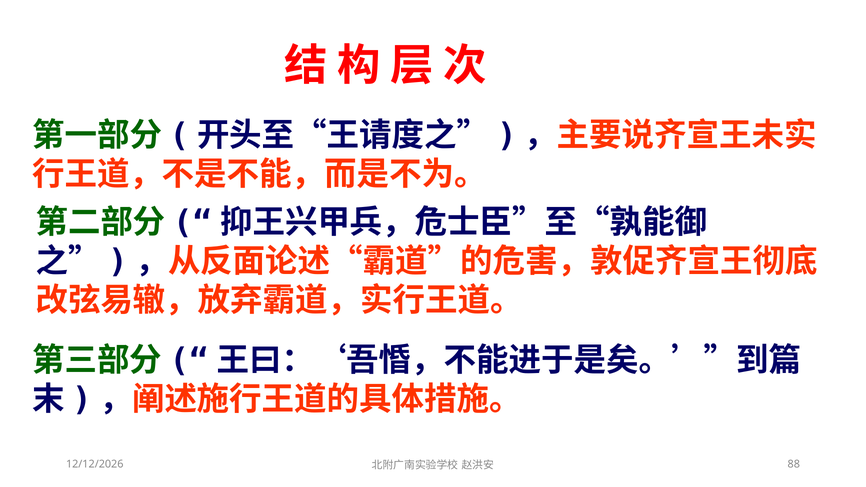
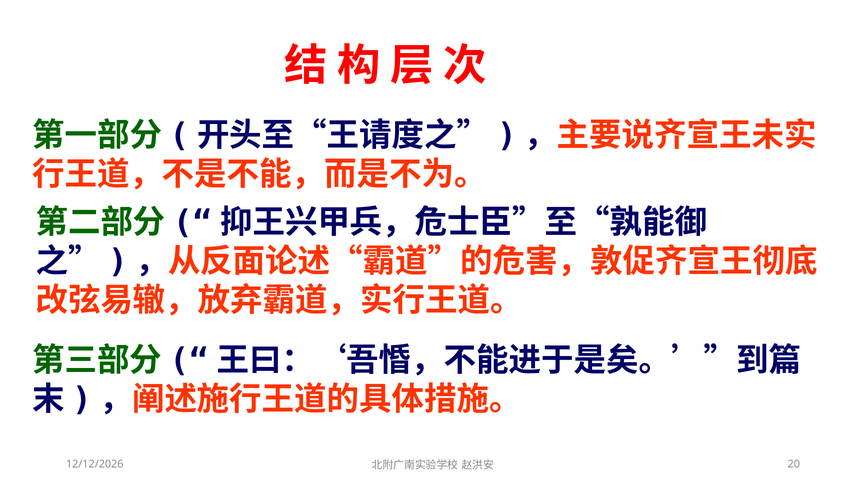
88: 88 -> 20 (794, 464)
